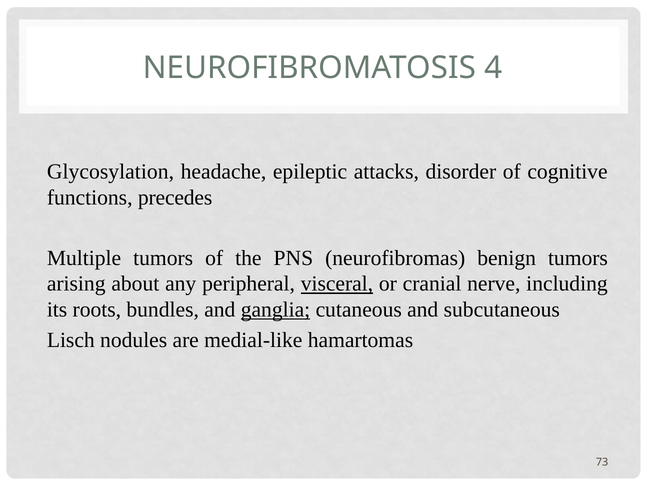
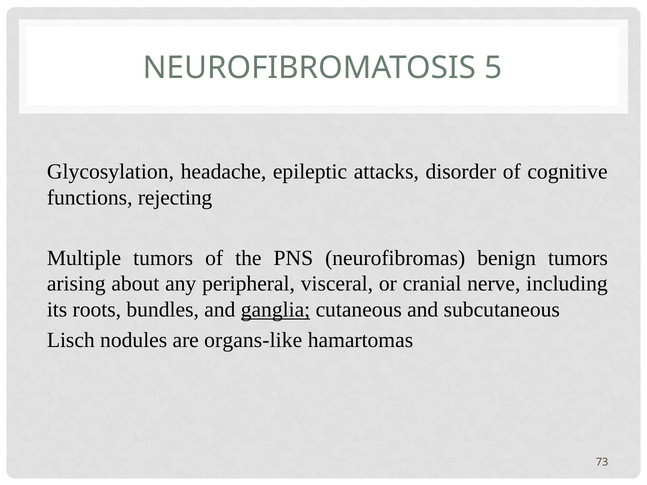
4: 4 -> 5 (493, 68)
precedes: precedes -> rejecting (175, 198)
visceral underline: present -> none (337, 284)
medial-like: medial-like -> organs-like (253, 340)
